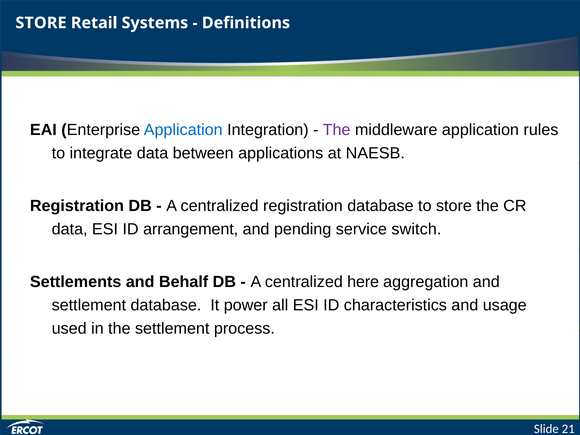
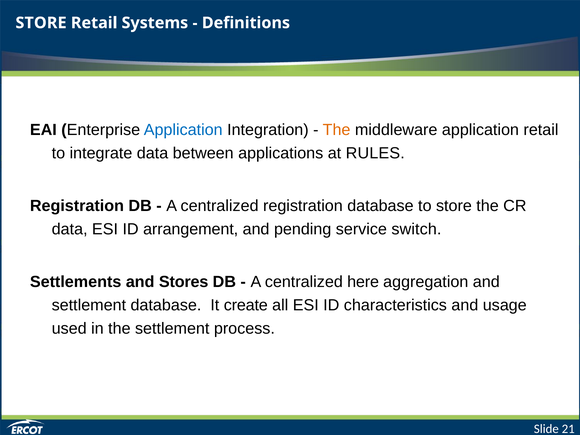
The colour: purple -> orange (337, 130)
application rules: rules -> retail (541, 130)
NAESB: NAESB -> RULES (375, 153)
Behalf: Behalf -> Stores (184, 282)
power: power -> create (246, 305)
